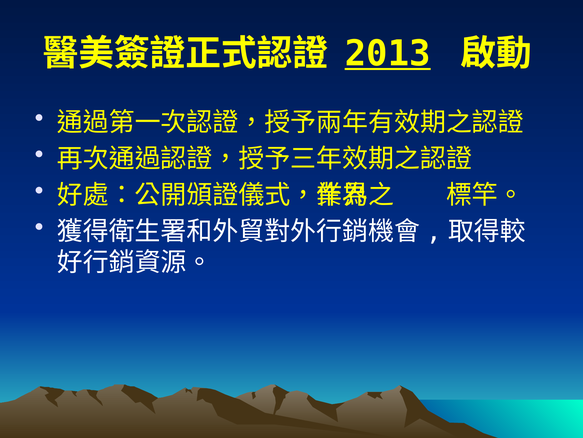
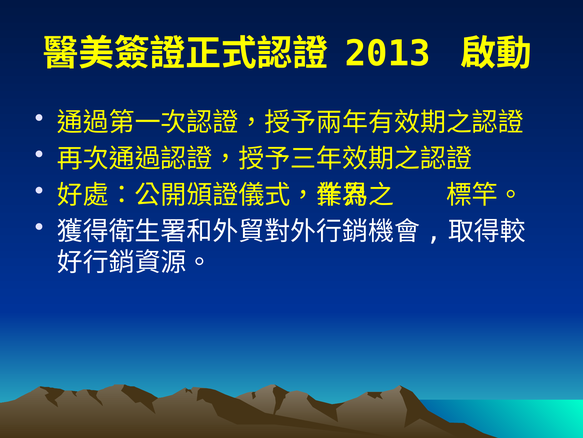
2013 underline: present -> none (388, 53)
